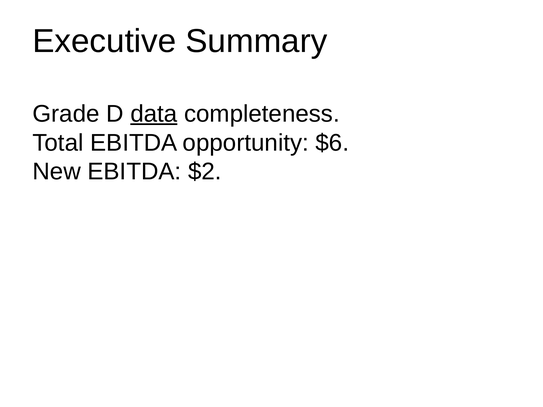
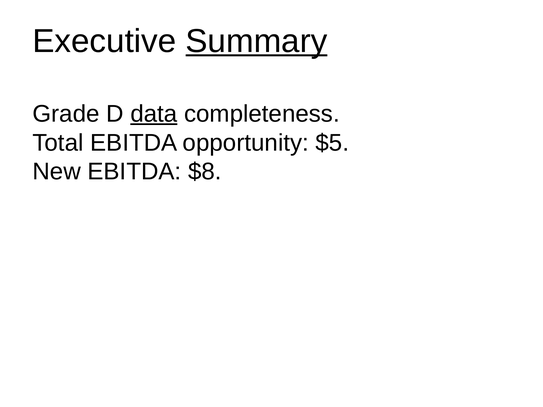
Summary underline: none -> present (256, 41)
$6: $6 -> $5 (332, 143)
$2: $2 -> $8 (205, 172)
